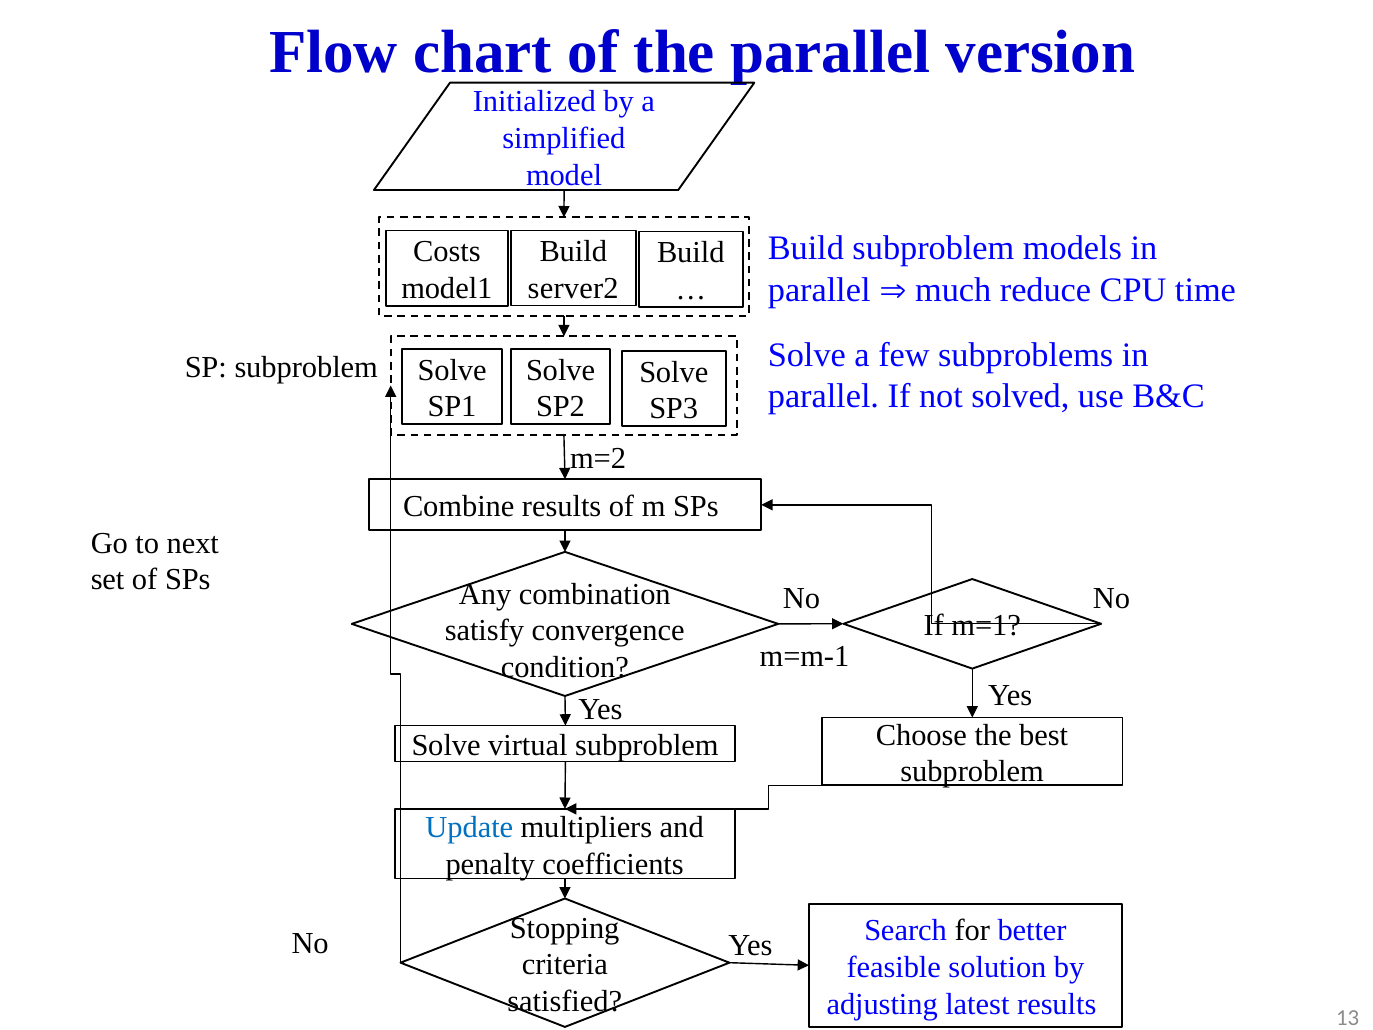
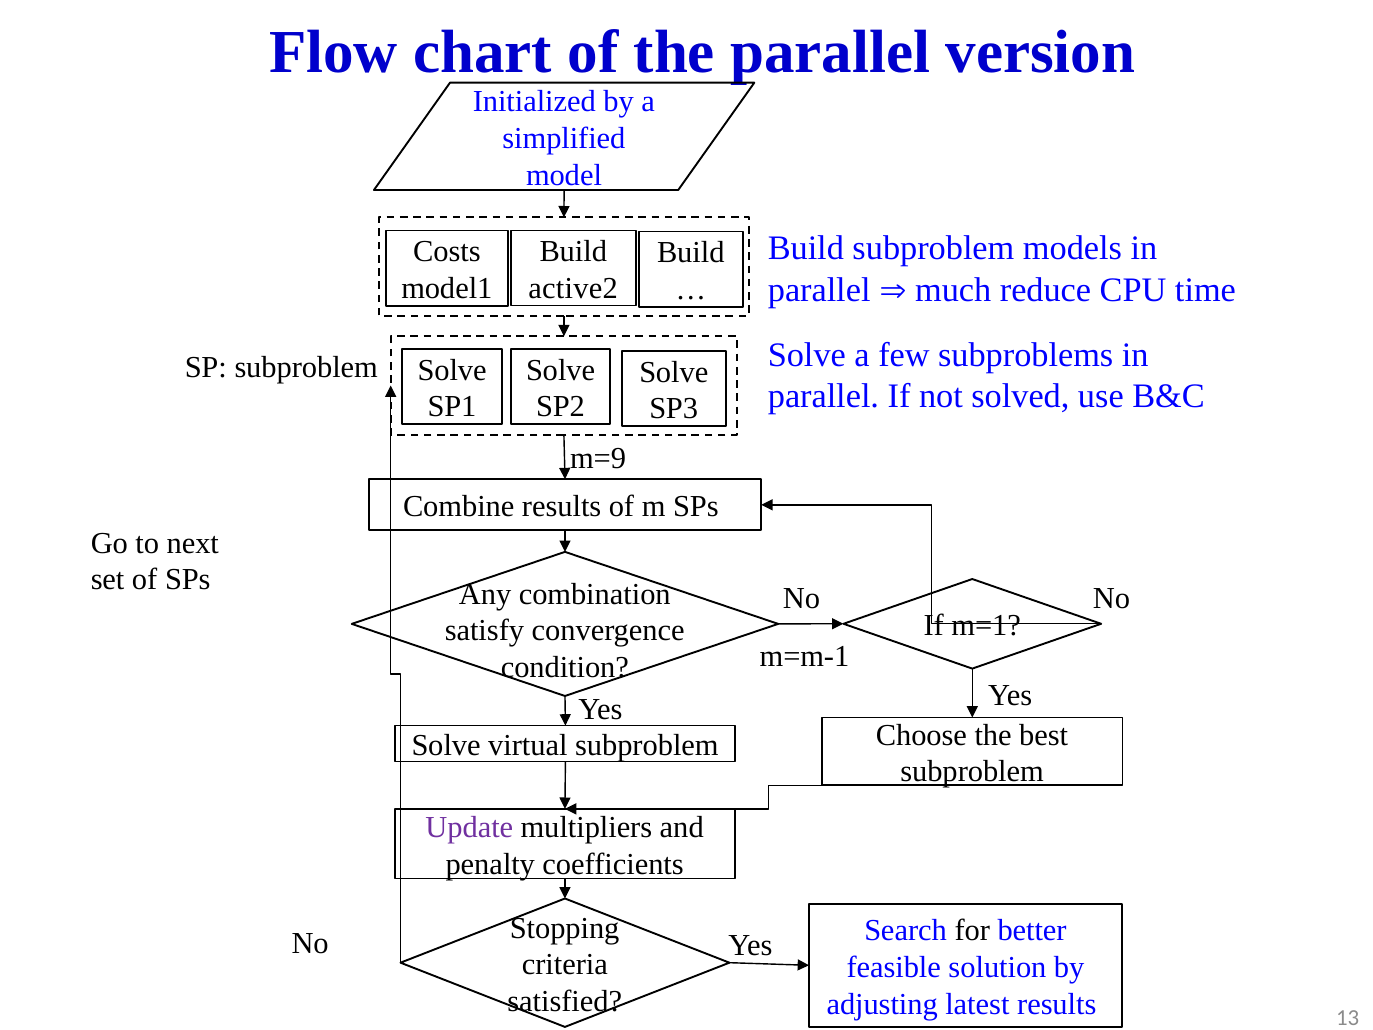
server2: server2 -> active2 (573, 288)
m=2: m=2 -> m=9 (598, 458)
Update colour: blue -> purple (469, 827)
